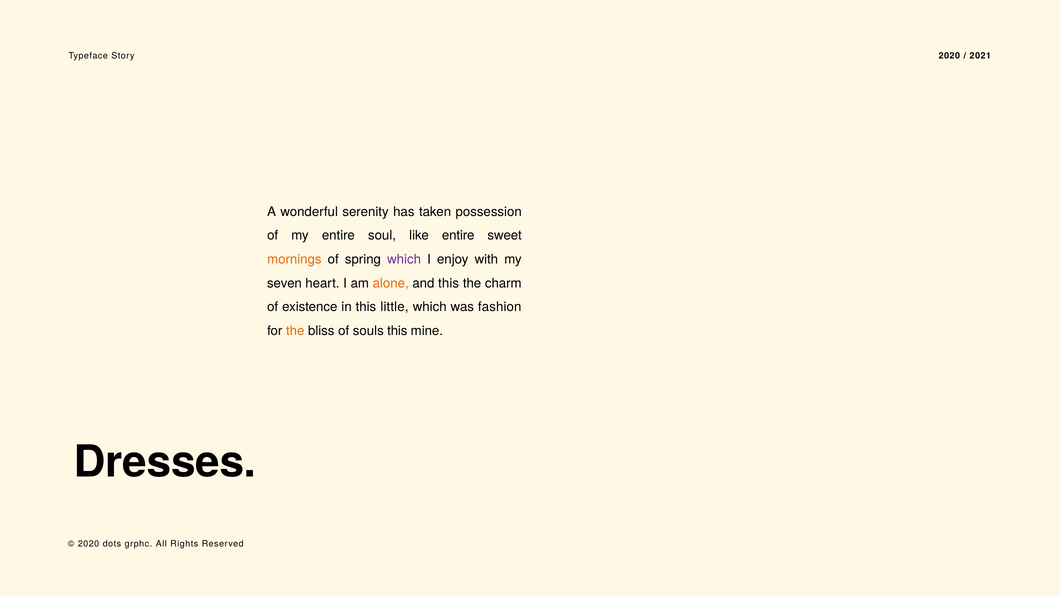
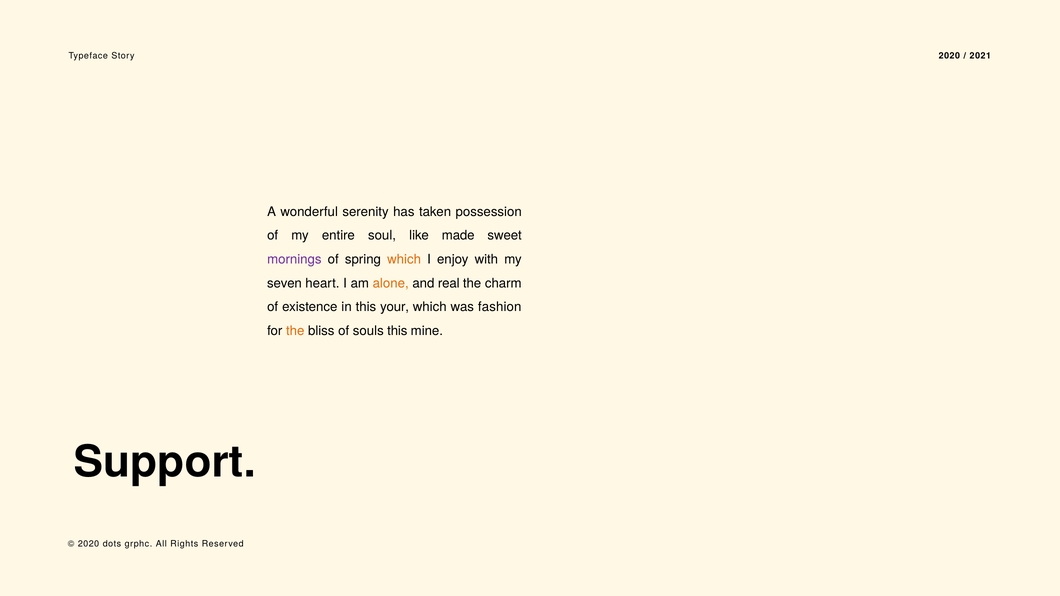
like entire: entire -> made (458, 236)
mornings colour: orange -> purple (294, 259)
which colour: purple -> orange (404, 259)
and this: this -> real (449, 283)
little: little -> your (395, 307)
Dresses: Dresses -> Support (165, 462)
